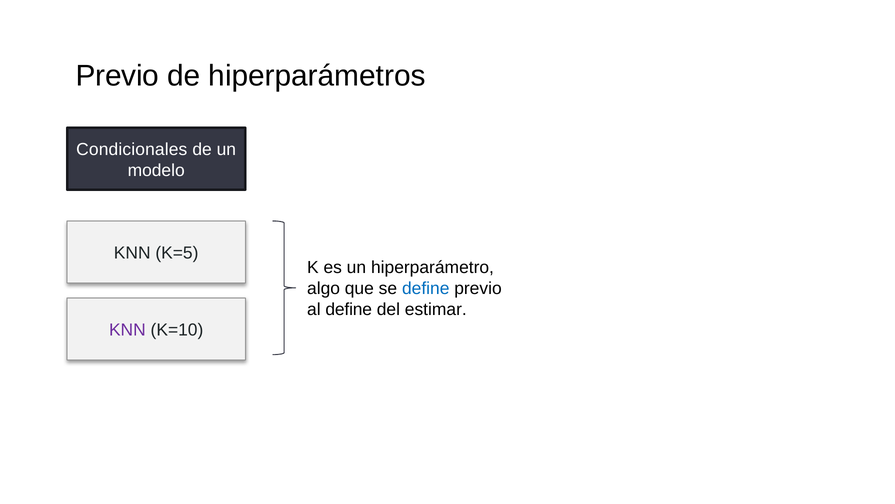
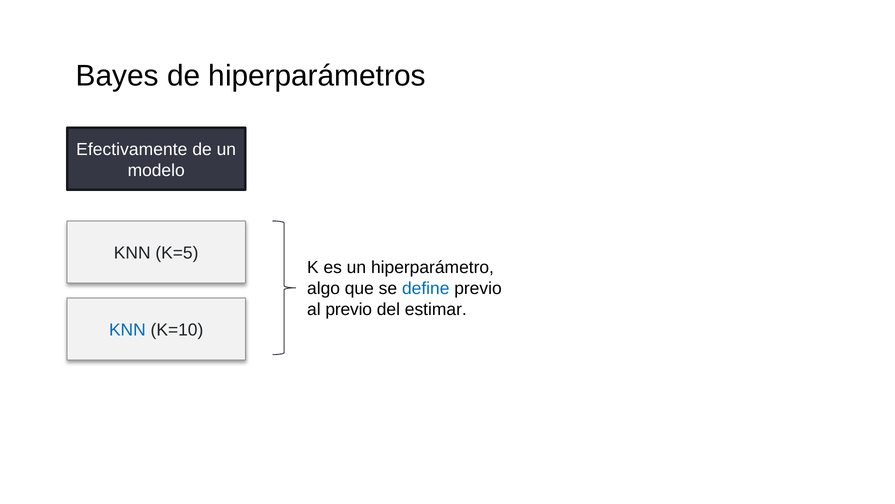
Previo: Previo -> Bayes (117, 76)
Condicionales: Condicionales -> Efectivamente (132, 149)
al define: define -> previo (349, 309)
KNN colour: purple -> blue (127, 330)
